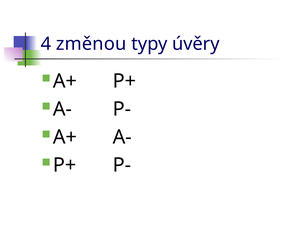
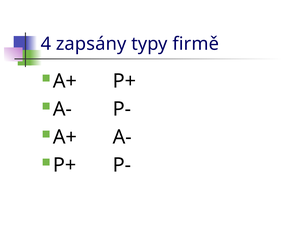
změnou: změnou -> zapsány (91, 44)
úvěry: úvěry -> firmě (196, 44)
